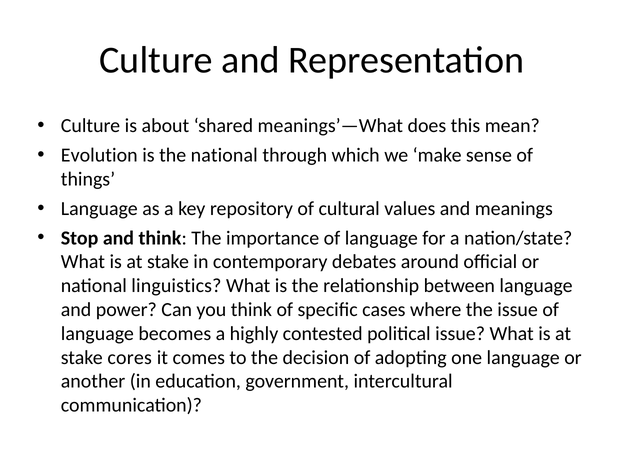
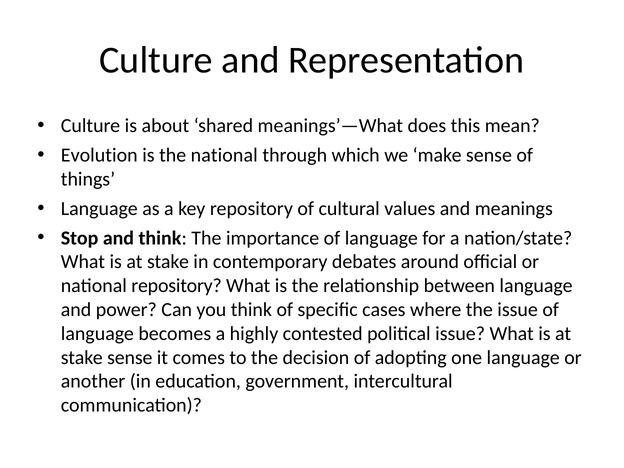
national linguistics: linguistics -> repository (177, 286)
stake cores: cores -> sense (130, 357)
